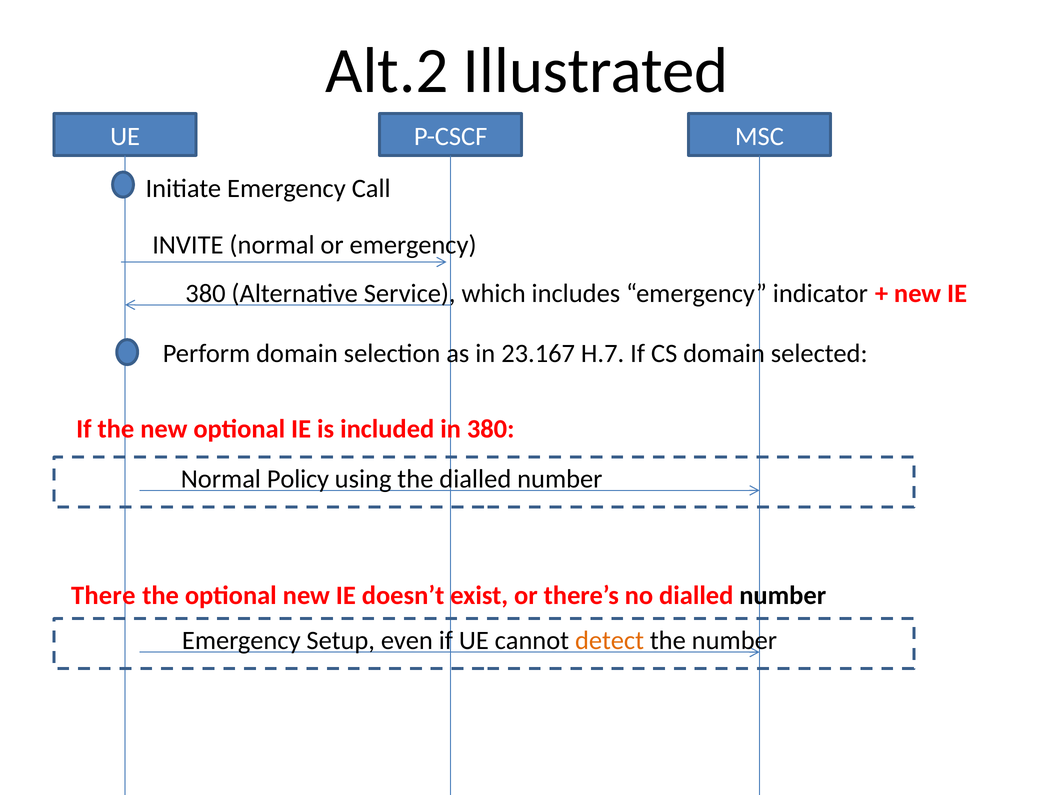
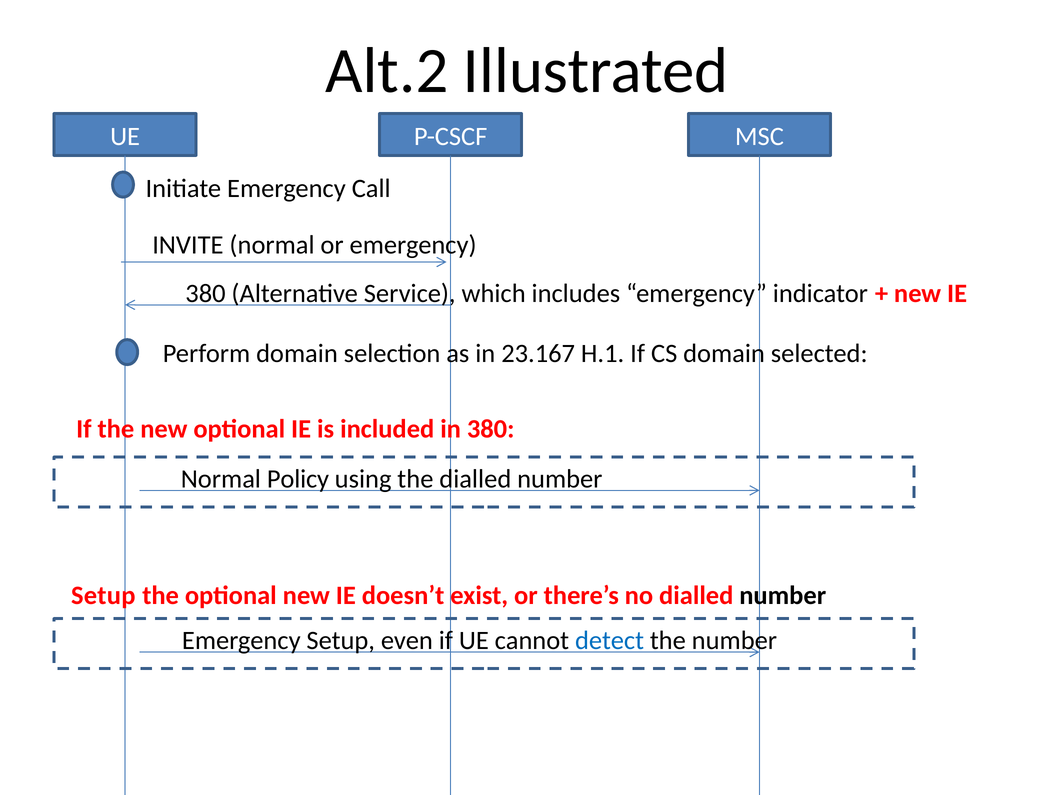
H.7: H.7 -> H.1 (603, 354)
There: There -> Setup (103, 596)
detect colour: orange -> blue (610, 641)
